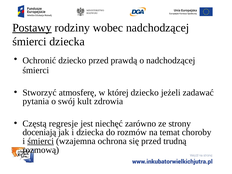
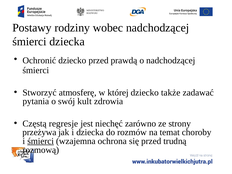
Postawy underline: present -> none (32, 28)
jeżeli: jeżeli -> także (171, 93)
doceniają: doceniają -> przeżywa (39, 132)
